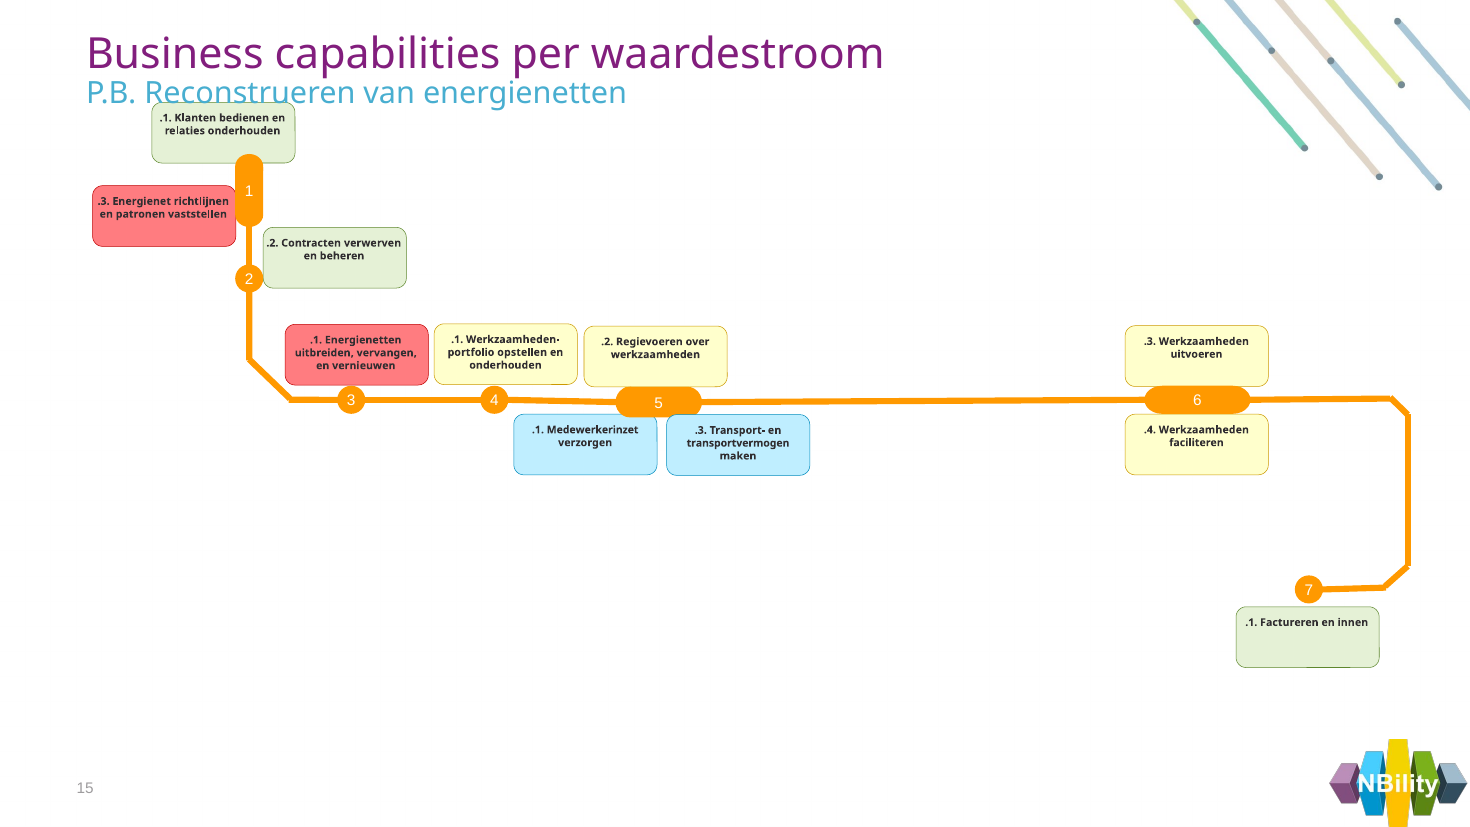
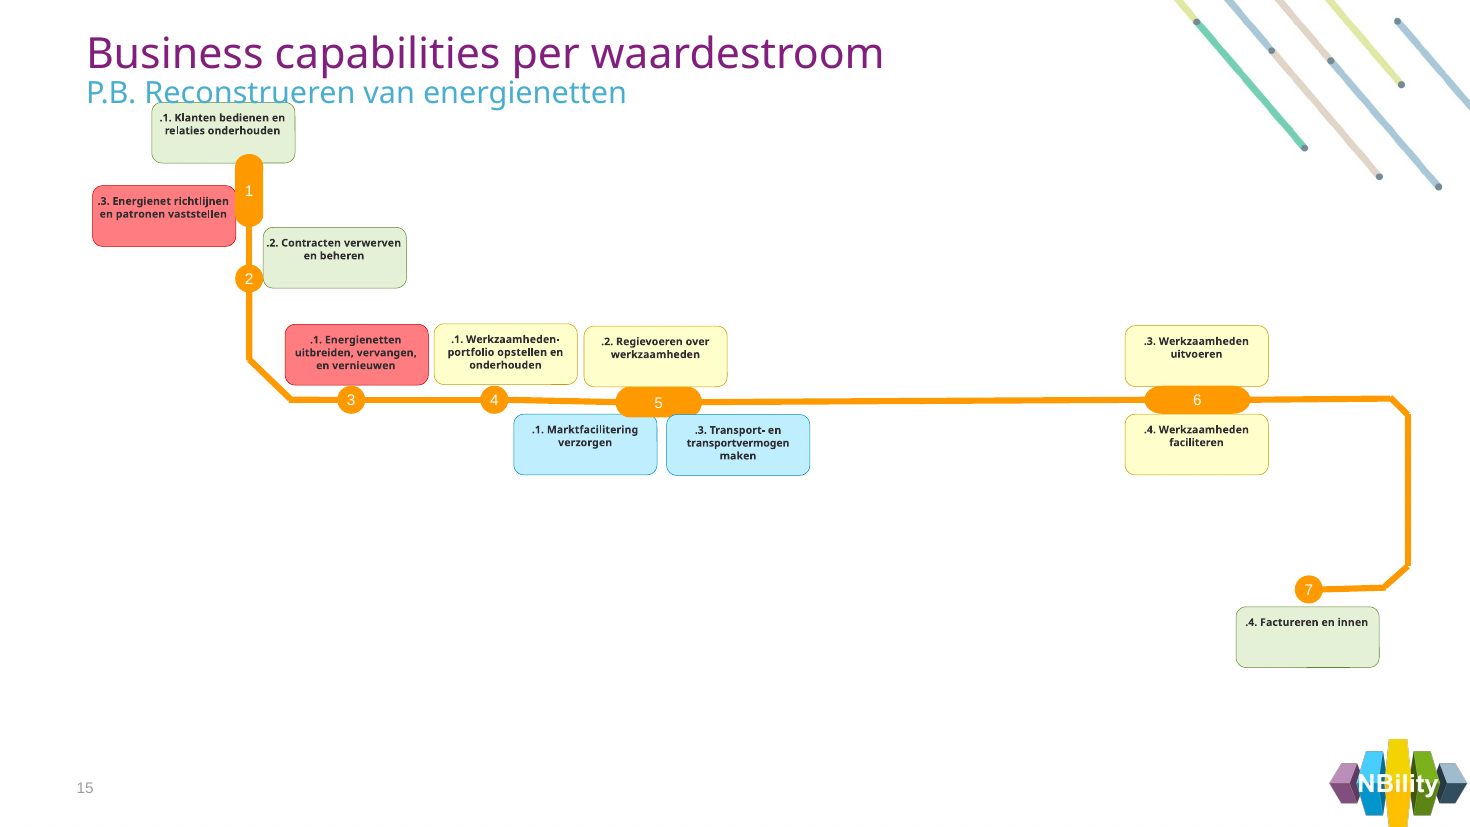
Medewerkerinzet: Medewerkerinzet -> Marktfacilitering (593, 430)
.1: .1 -> .4 (1251, 622)
